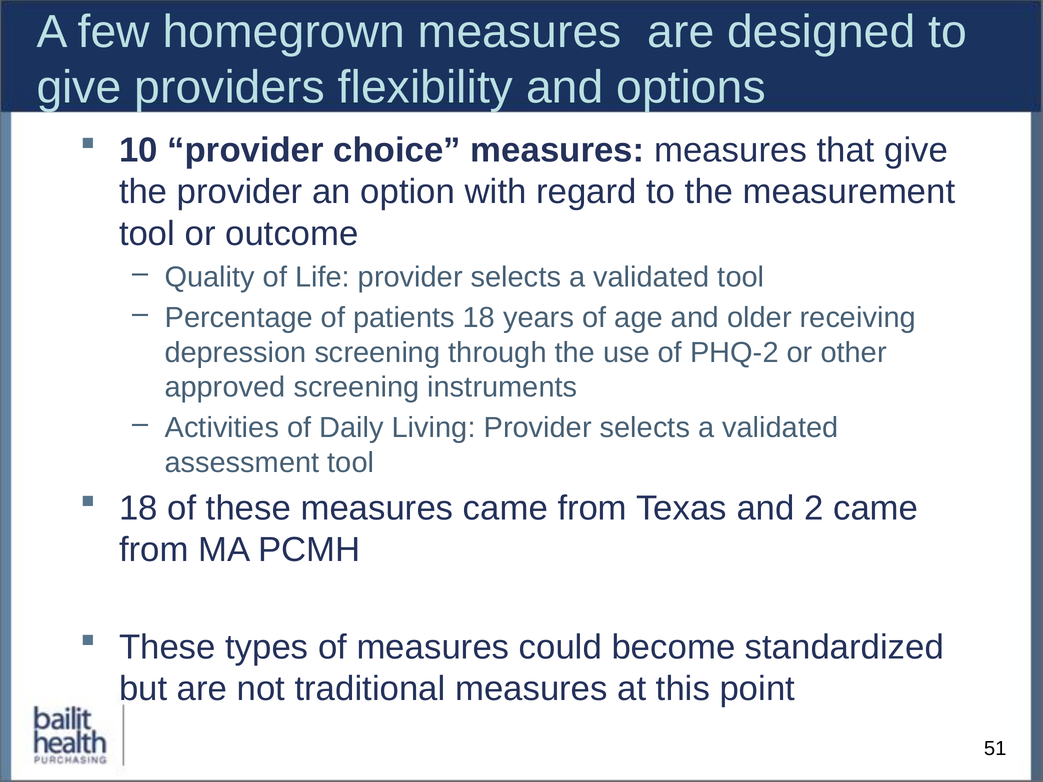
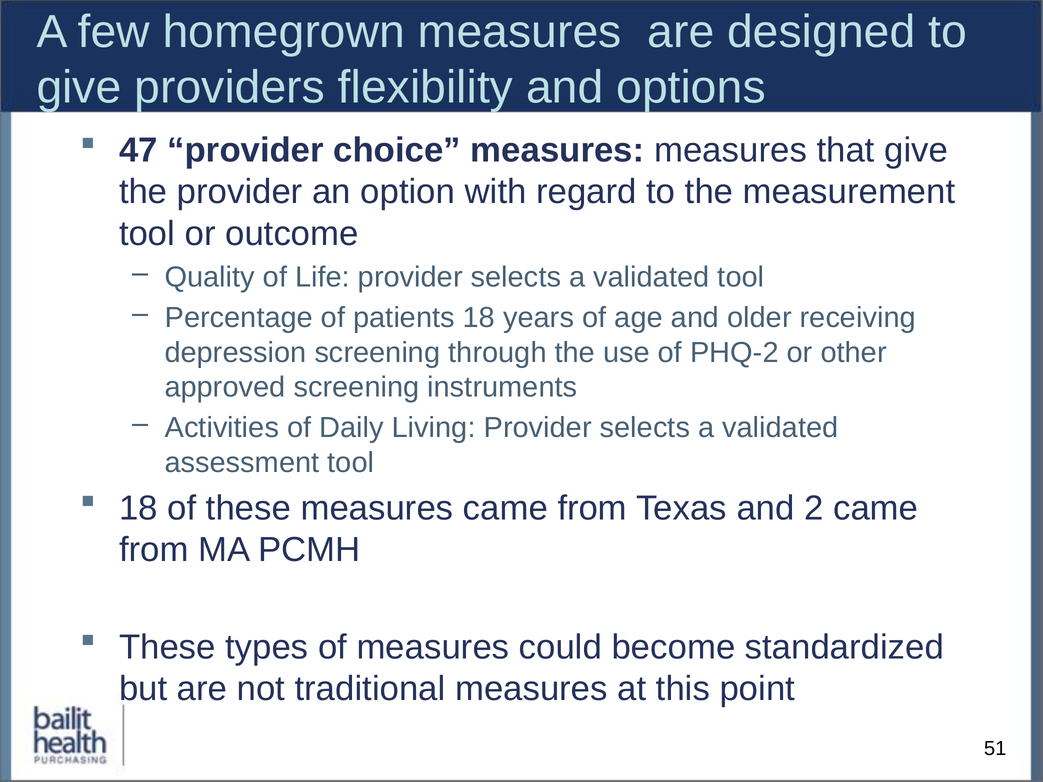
10: 10 -> 47 (138, 150)
